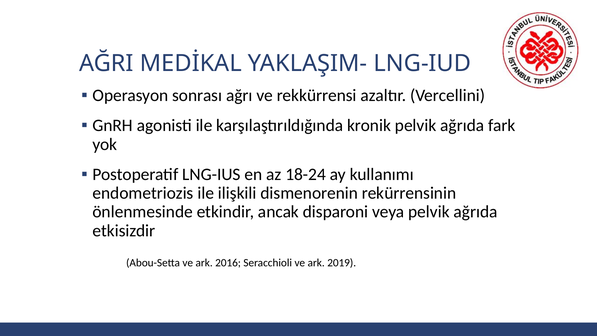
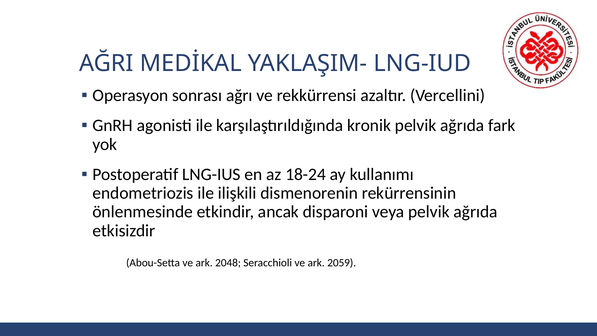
2016: 2016 -> 2048 (228, 263)
2019: 2019 -> 2059 (342, 263)
